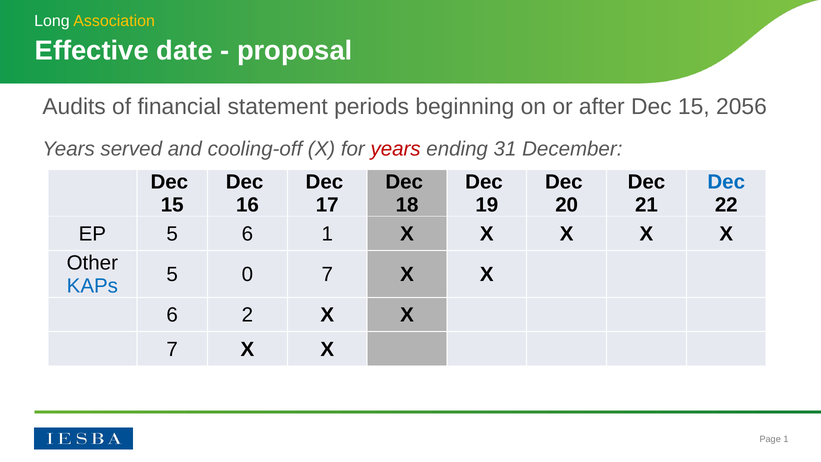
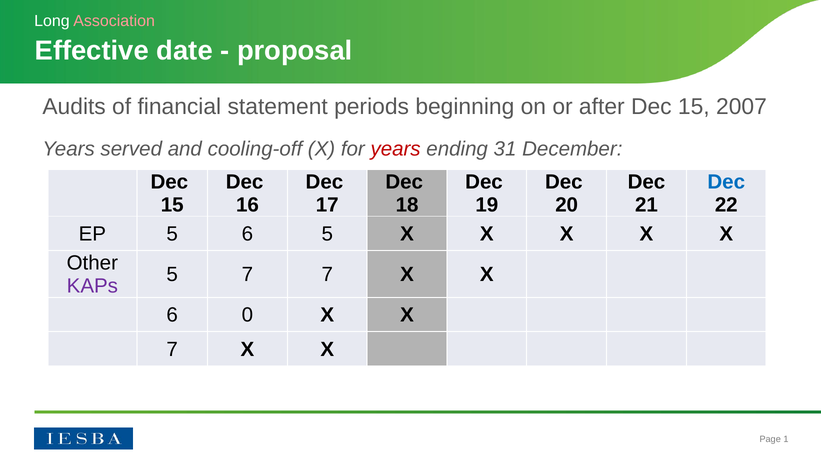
Association colour: yellow -> pink (114, 21)
2056: 2056 -> 2007 (741, 107)
6 1: 1 -> 5 (327, 234)
5 0: 0 -> 7 (247, 275)
KAPs colour: blue -> purple (92, 286)
2: 2 -> 0 (247, 315)
